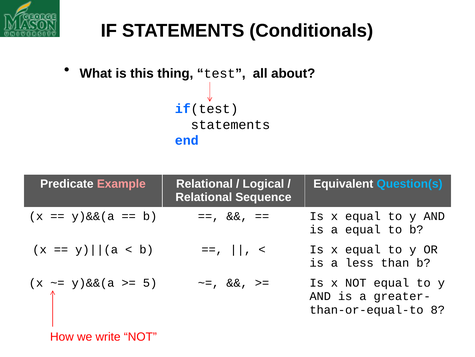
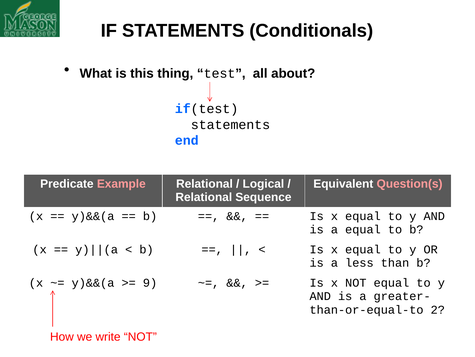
Question(s colour: light blue -> pink (410, 183)
5: 5 -> 9 (150, 282)
8: 8 -> 2 (438, 309)
